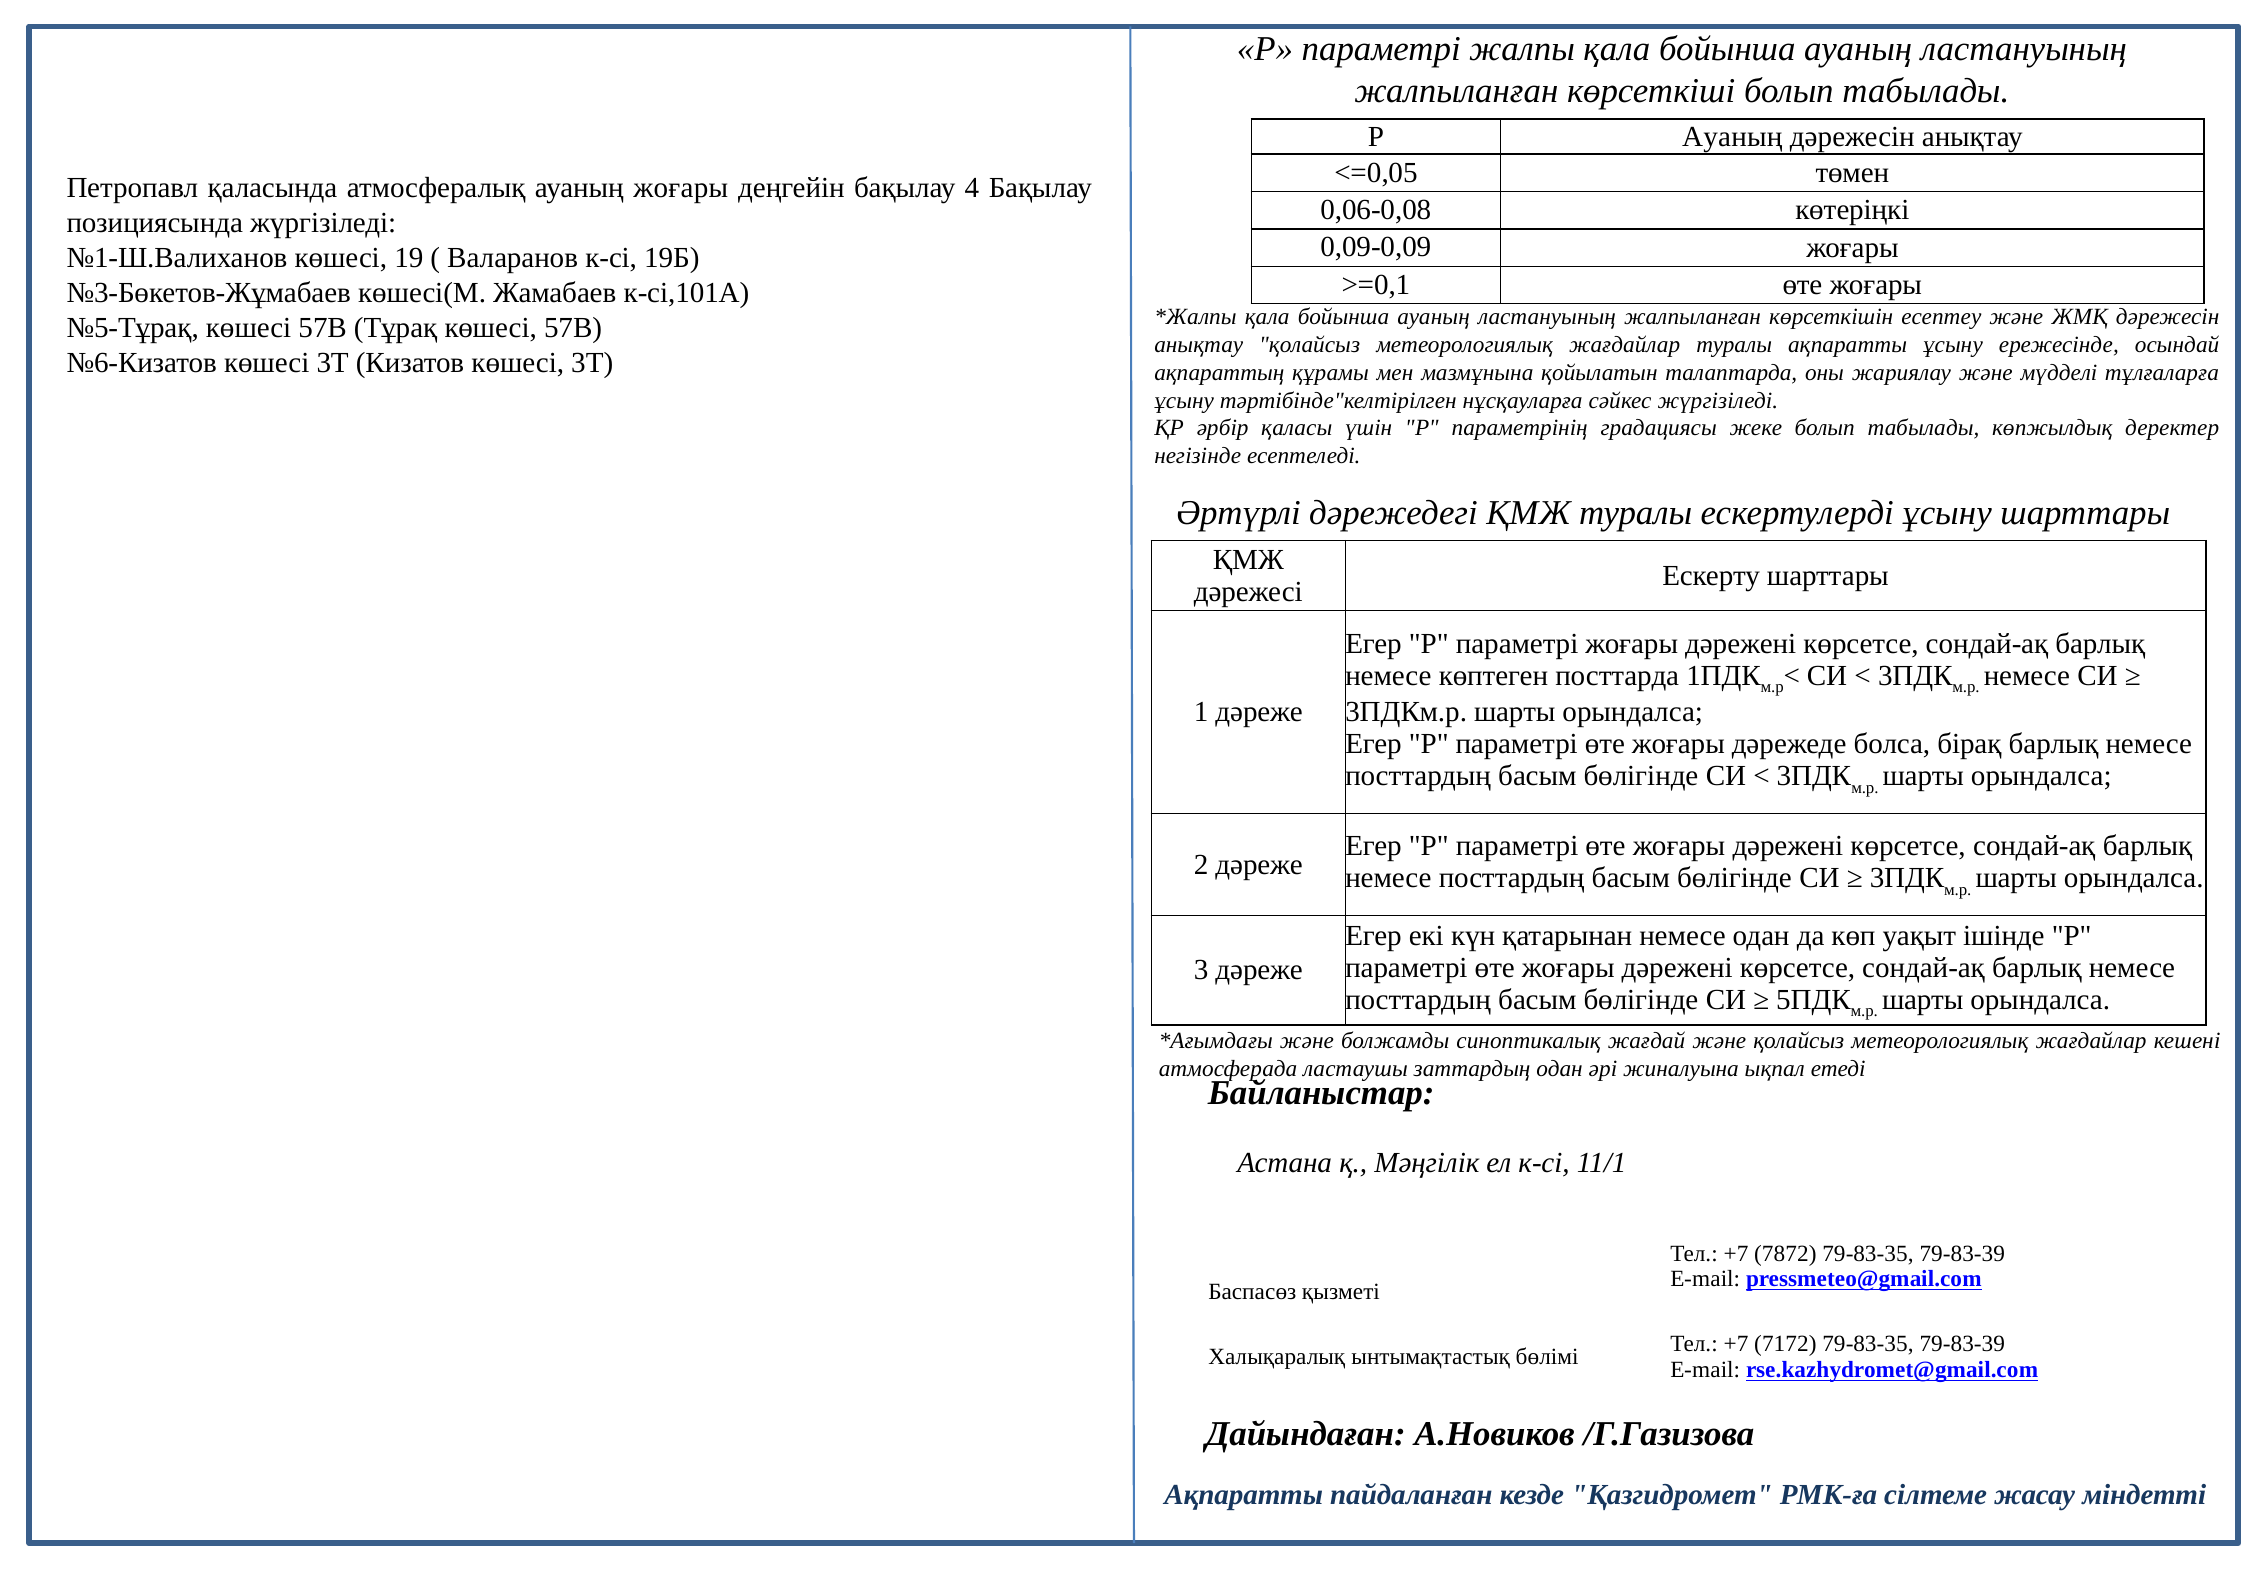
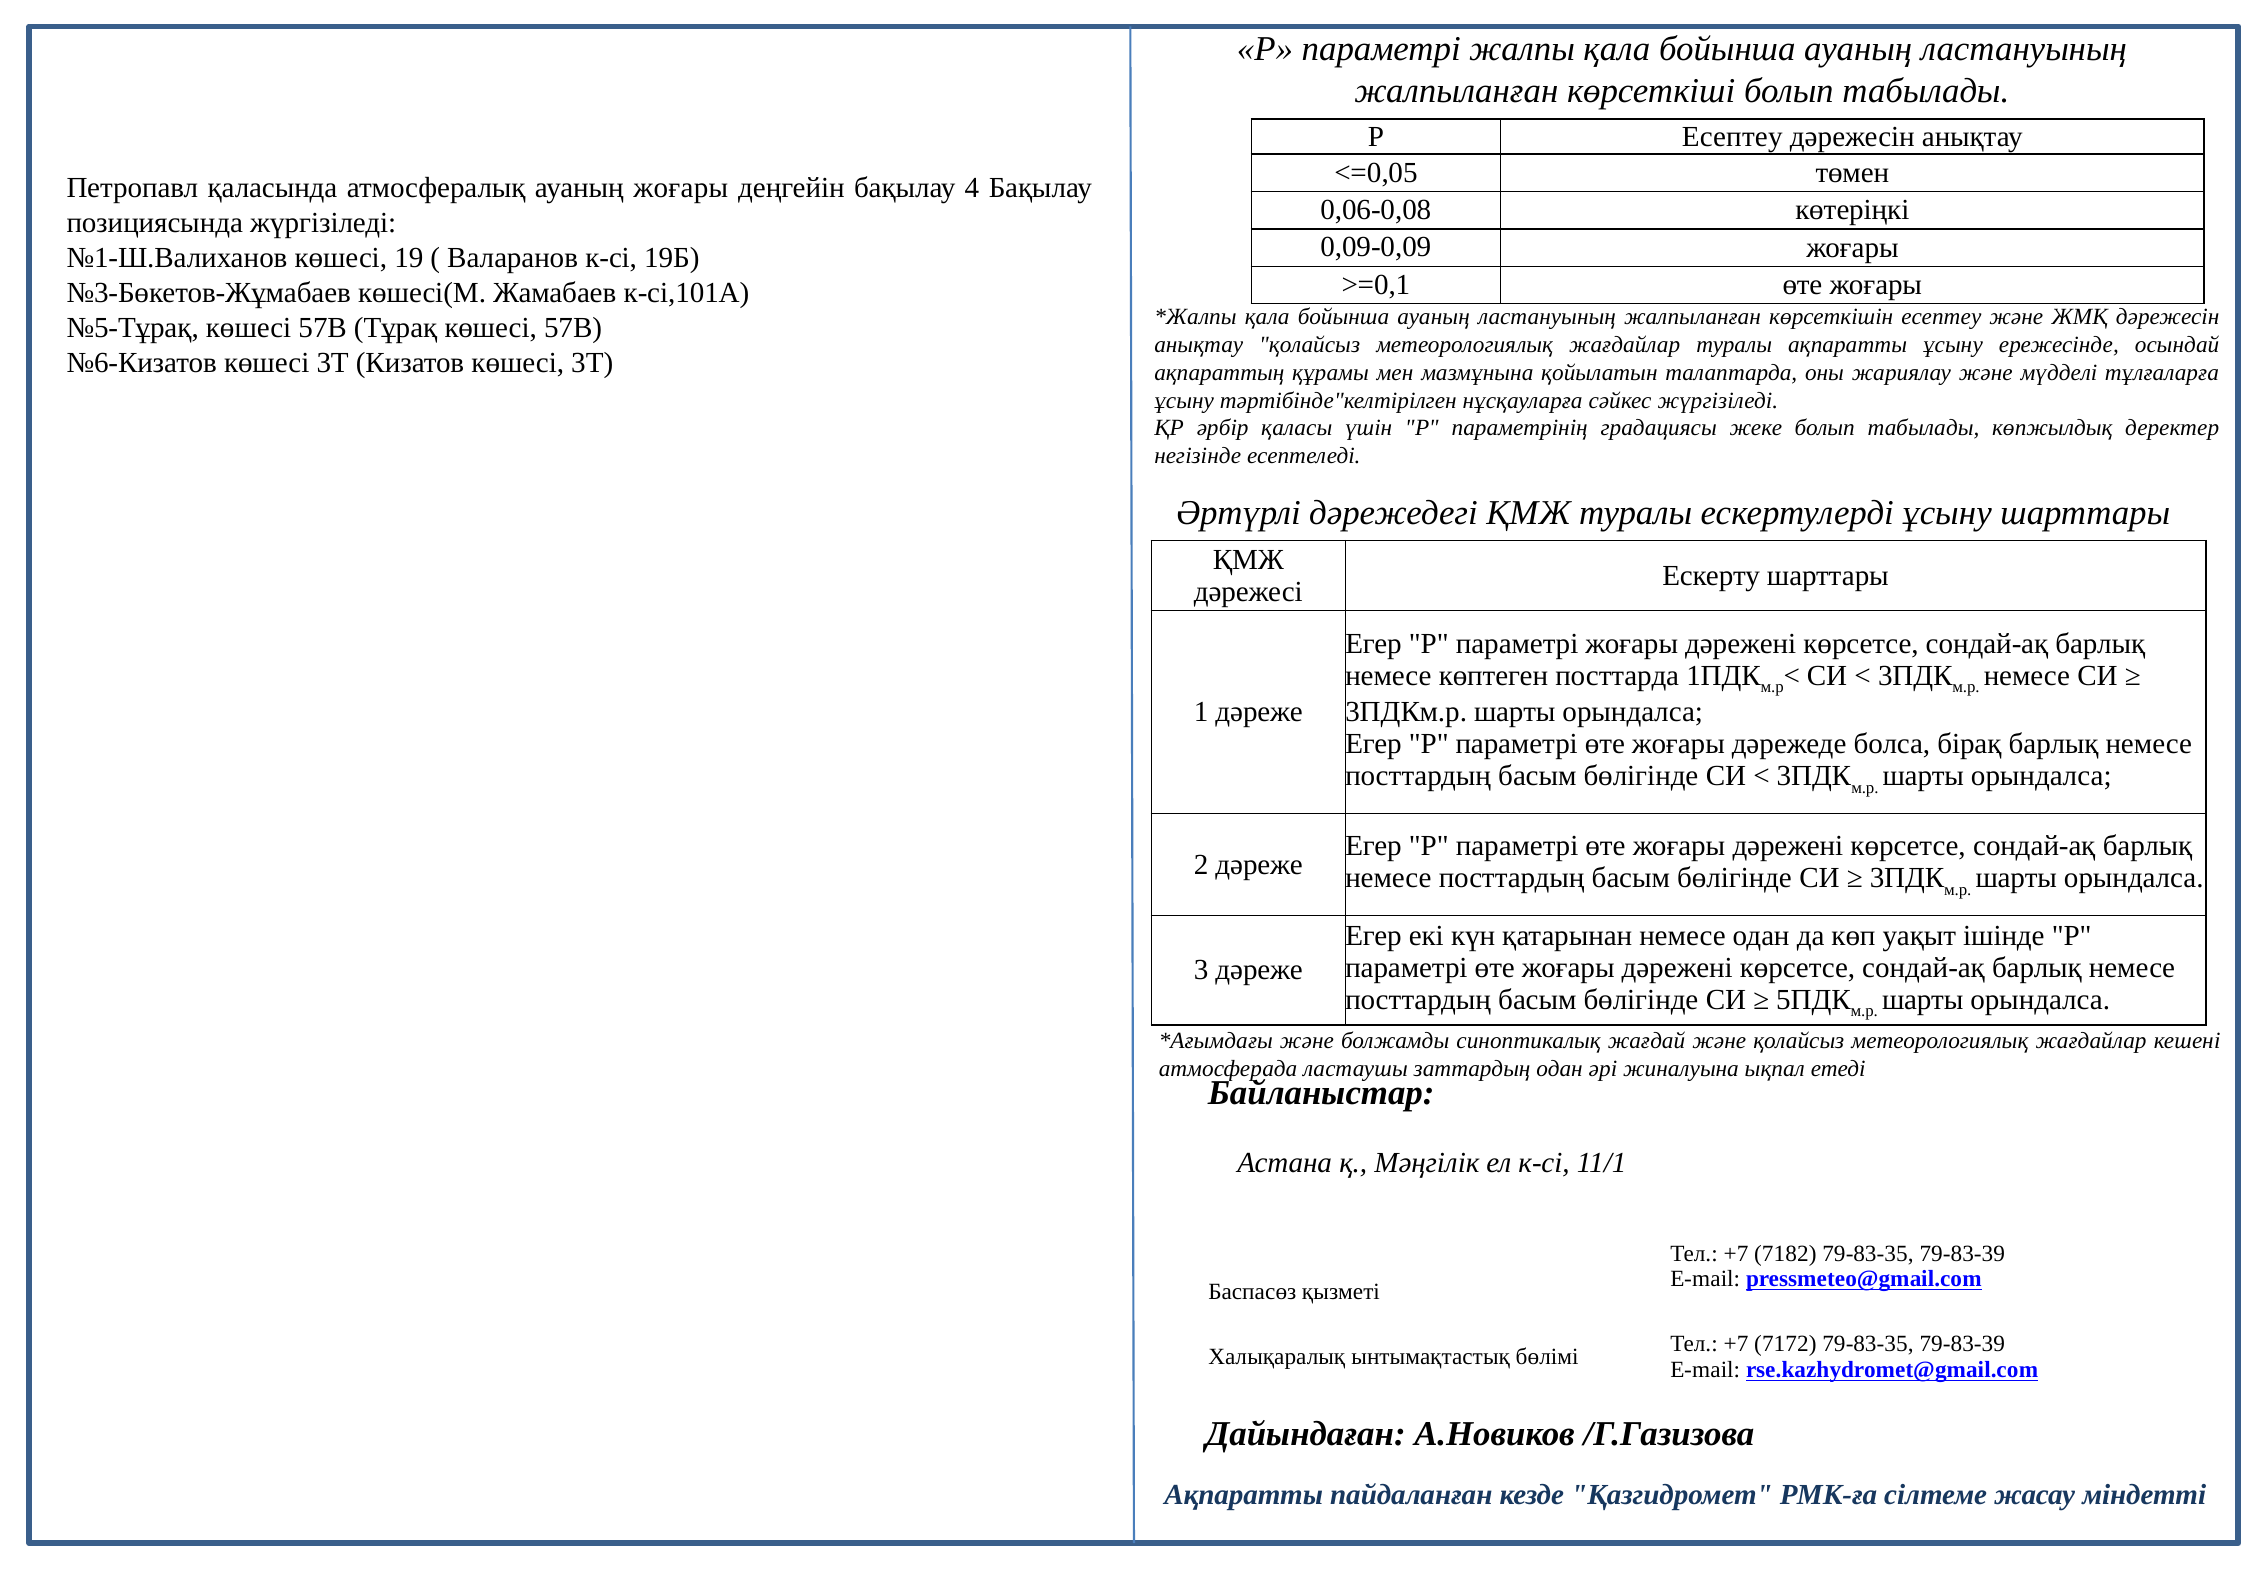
Р Ауаның: Ауаның -> Есептеу (1732, 137)
7872: 7872 -> 7182 (1785, 1253)
